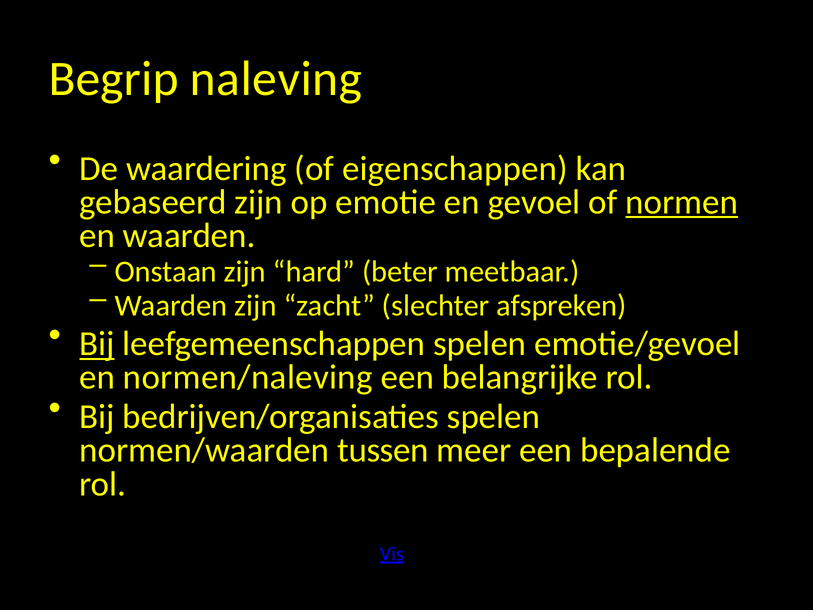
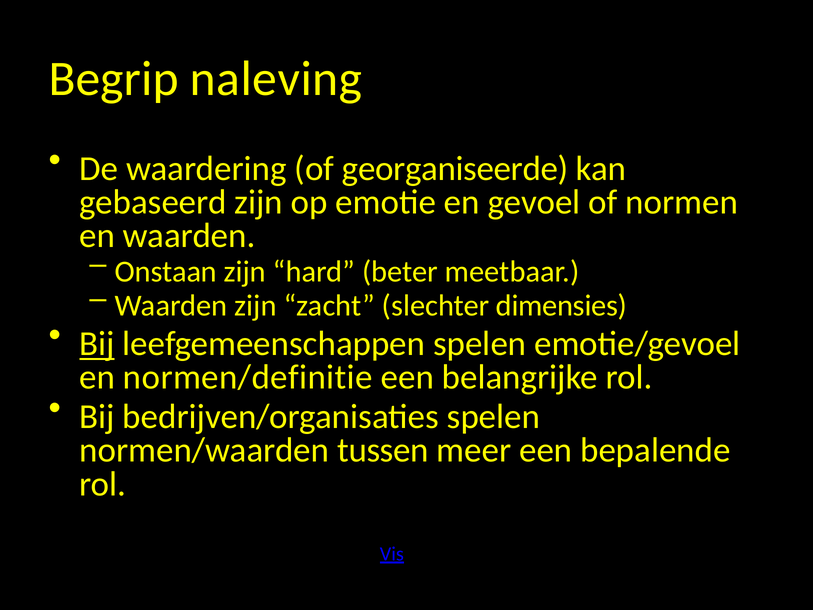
eigenschappen: eigenschappen -> georganiseerde (455, 168)
normen underline: present -> none (682, 202)
afspreken: afspreken -> dimensies (561, 306)
normen/naleving: normen/naleving -> normen/definitie (248, 377)
